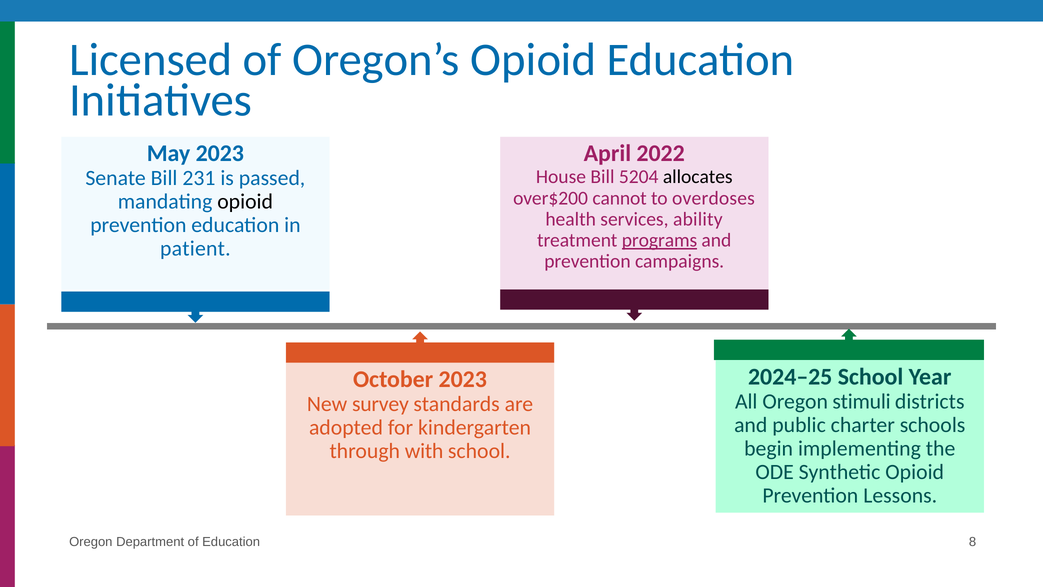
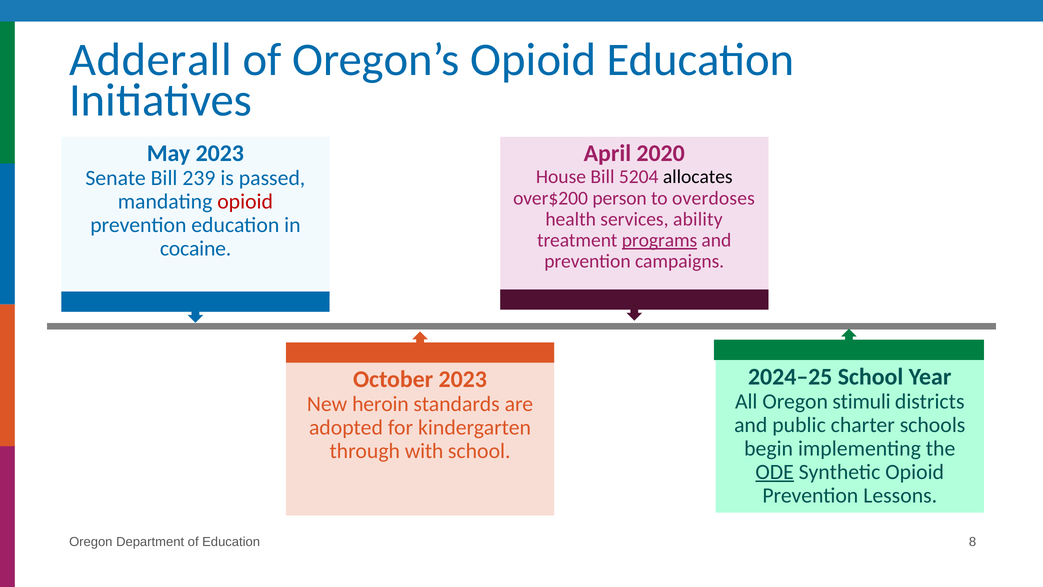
Licensed: Licensed -> Adderall (150, 60)
2022: 2022 -> 2020 (661, 153)
231: 231 -> 239 (199, 178)
cannot: cannot -> person (620, 198)
opioid colour: black -> red (245, 202)
patient: patient -> cocaine (196, 249)
survey: survey -> heroin (380, 404)
ODE underline: none -> present (775, 472)
